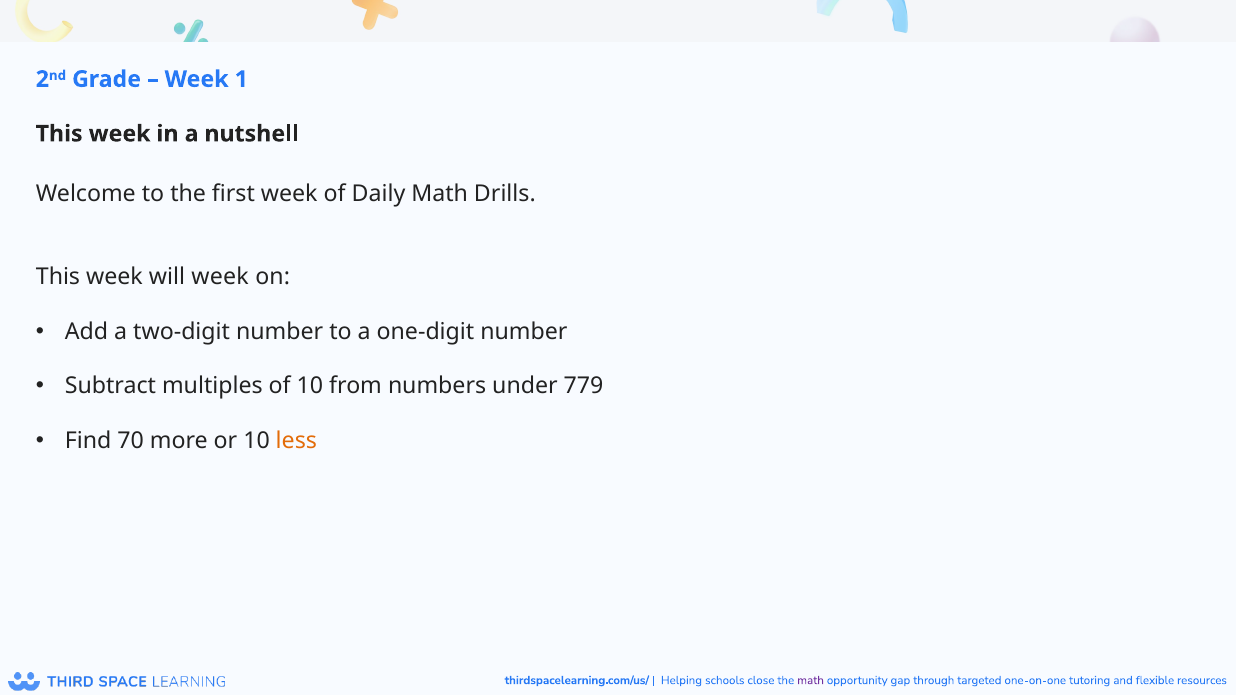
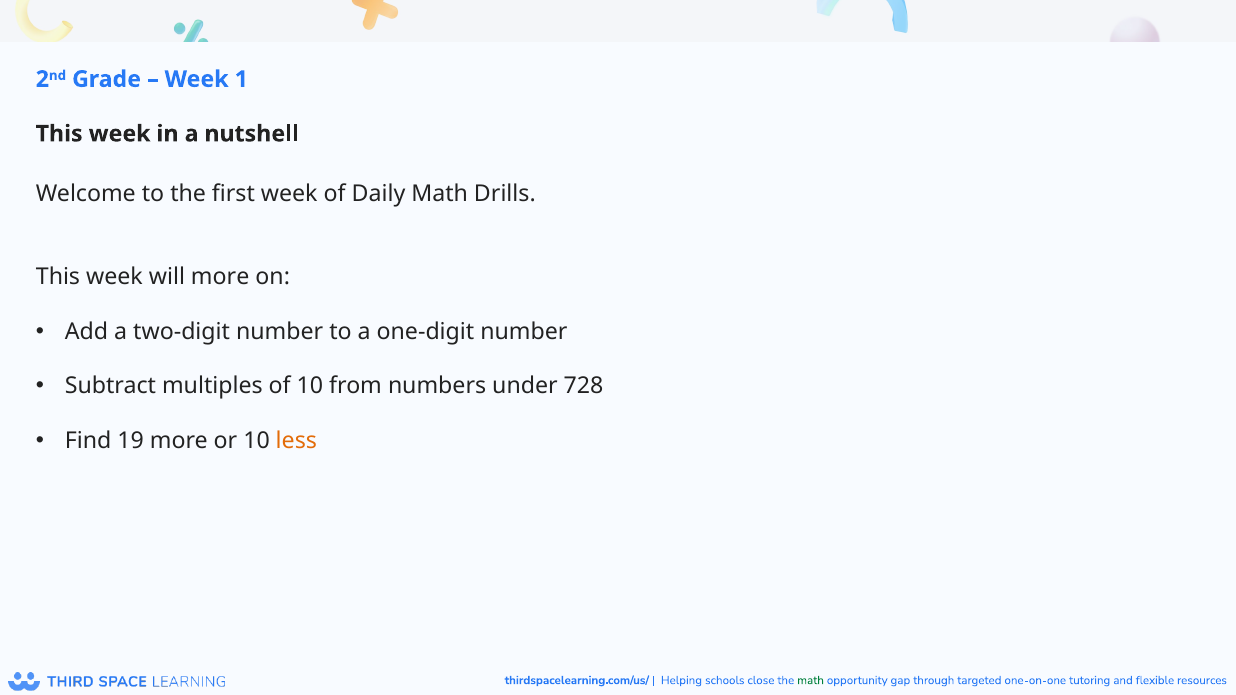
will week: week -> more (220, 277)
779: 779 -> 728 (584, 386)
70: 70 -> 19 (131, 441)
math colour: purple -> green (811, 681)
